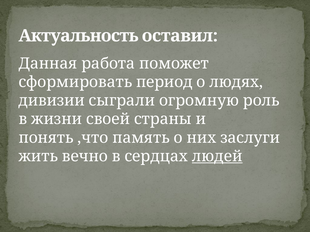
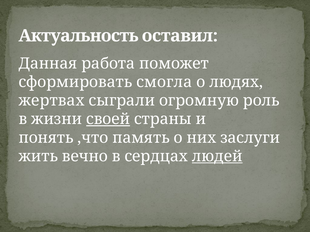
период: период -> смогла (164, 82)
дивизии: дивизии -> жертвах (52, 101)
своей underline: none -> present (108, 119)
